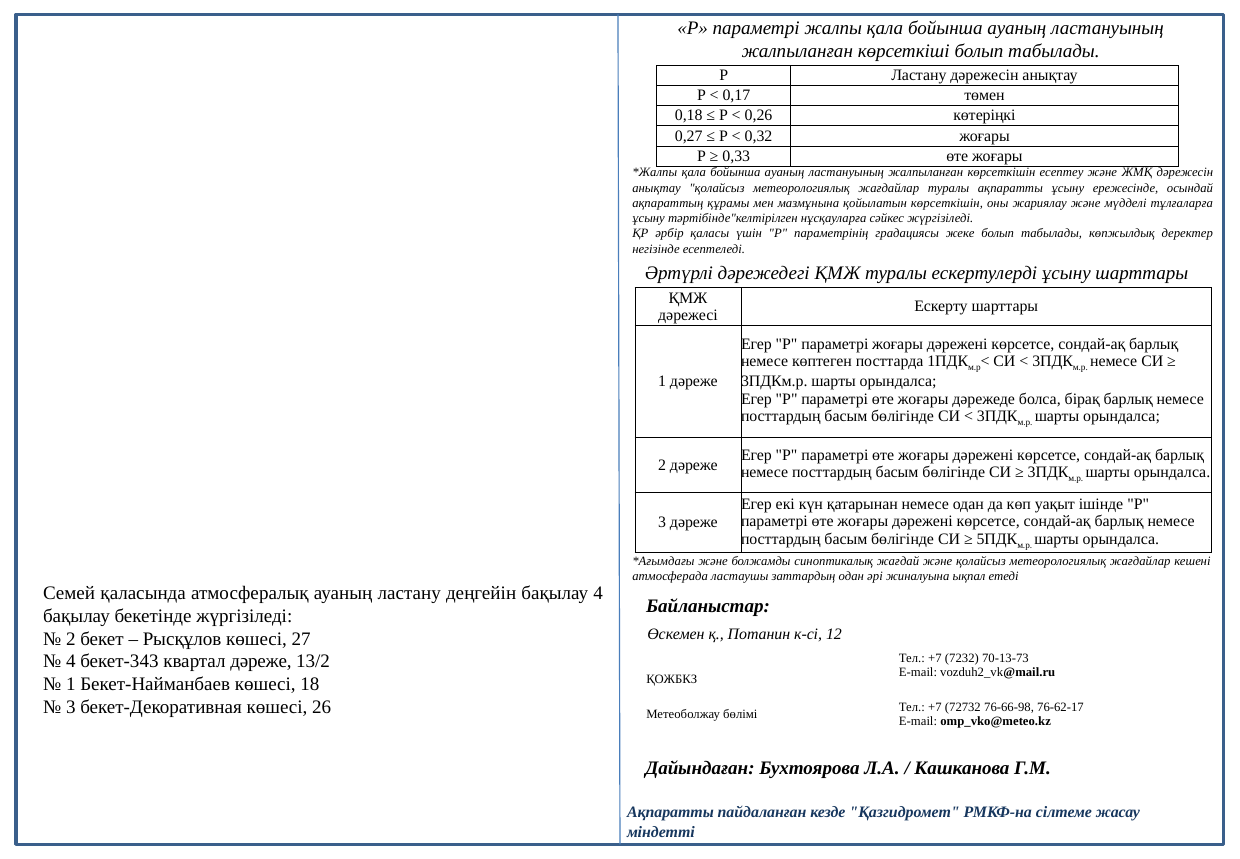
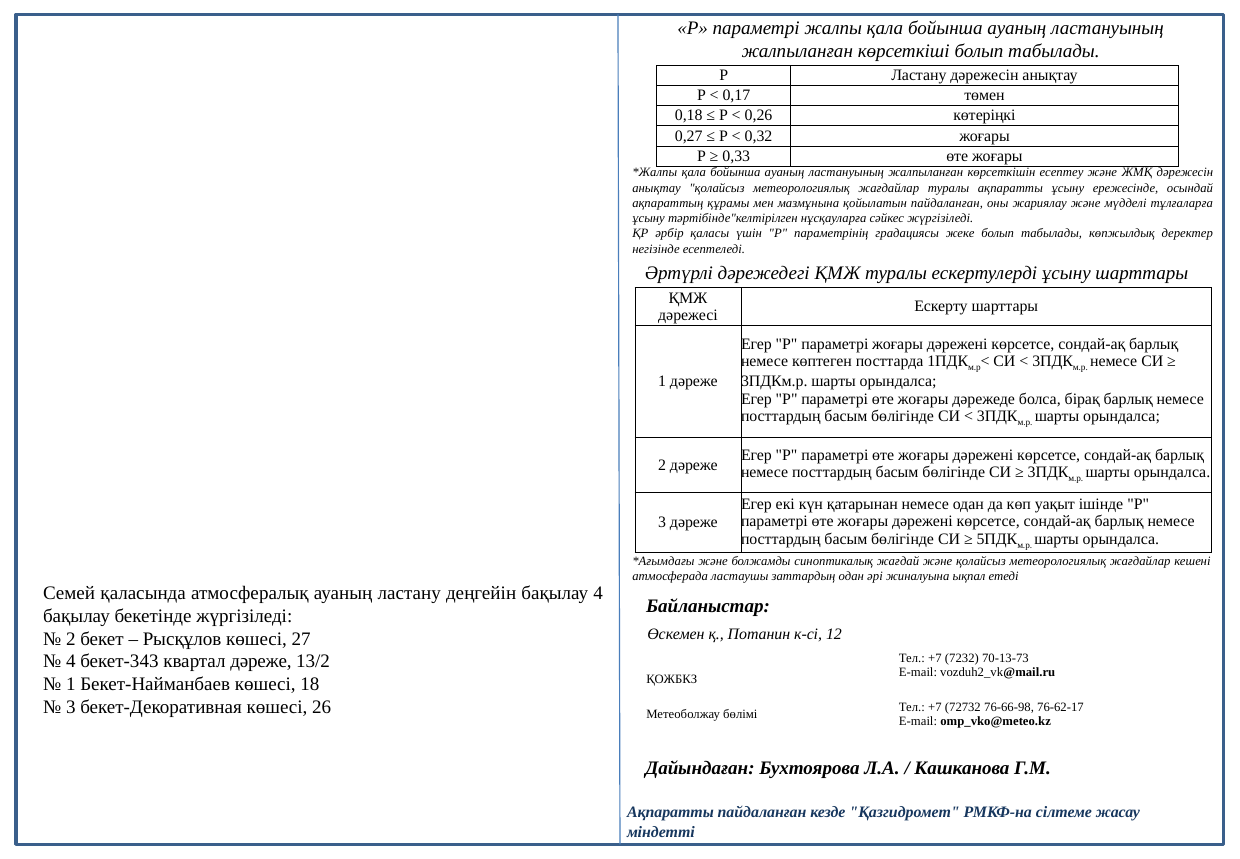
қойылатын көрсеткішін: көрсеткішін -> пайдаланған (947, 203)
